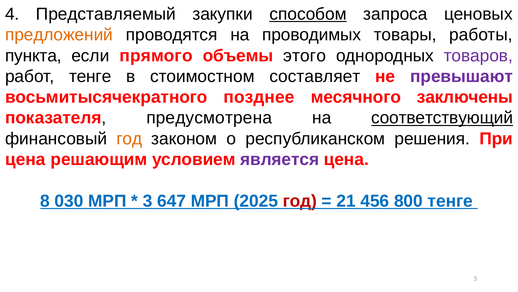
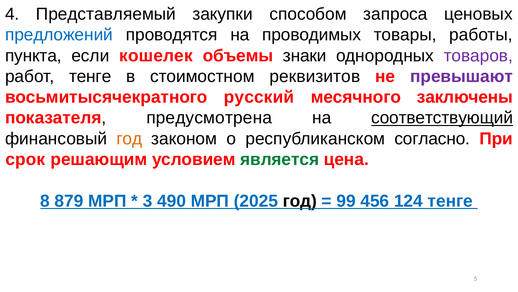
способом underline: present -> none (308, 14)
предложений colour: orange -> blue (59, 35)
прямого: прямого -> кошелек (156, 56)
этого: этого -> знаки (305, 56)
составляет: составляет -> реквизитов (315, 76)
позднее: позднее -> русский (259, 97)
решения: решения -> согласно (432, 138)
цена: цена -> срок (25, 159)
является colour: purple -> green (280, 159)
030: 030 -> 879 (69, 201)
647: 647 -> 490 (172, 201)
год colour: red -> black (300, 201)
21: 21 -> 99 (346, 201)
800: 800 -> 124 (408, 201)
